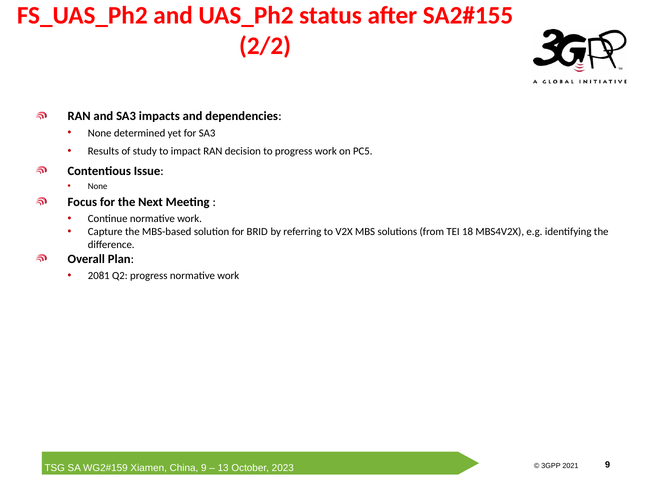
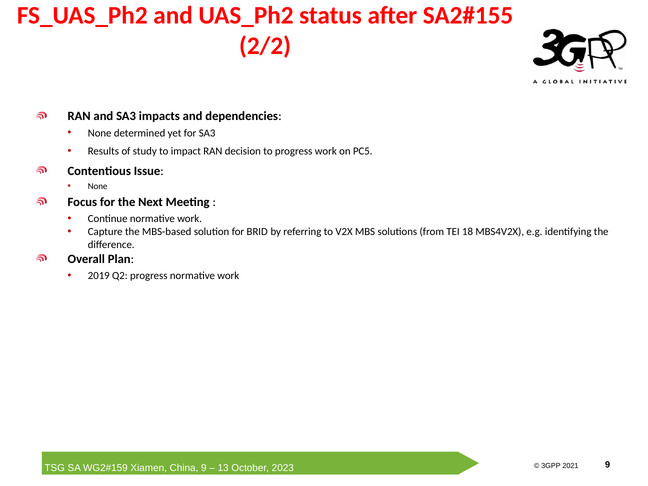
2081: 2081 -> 2019 (99, 276)
